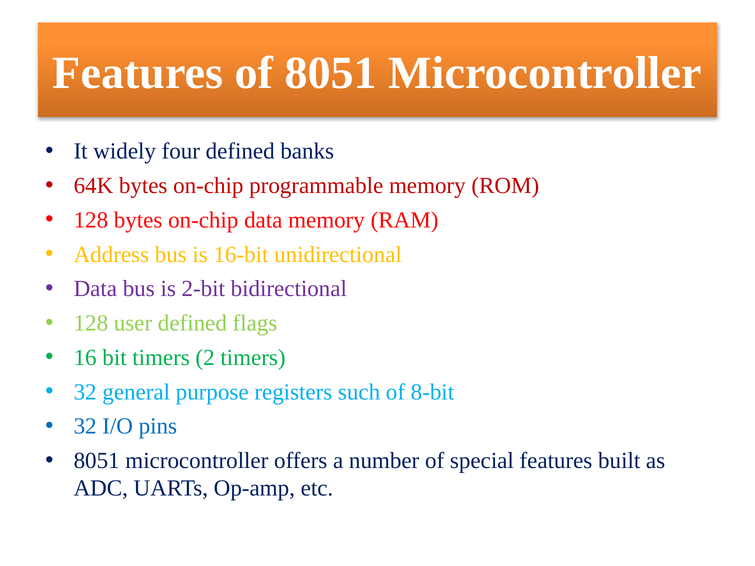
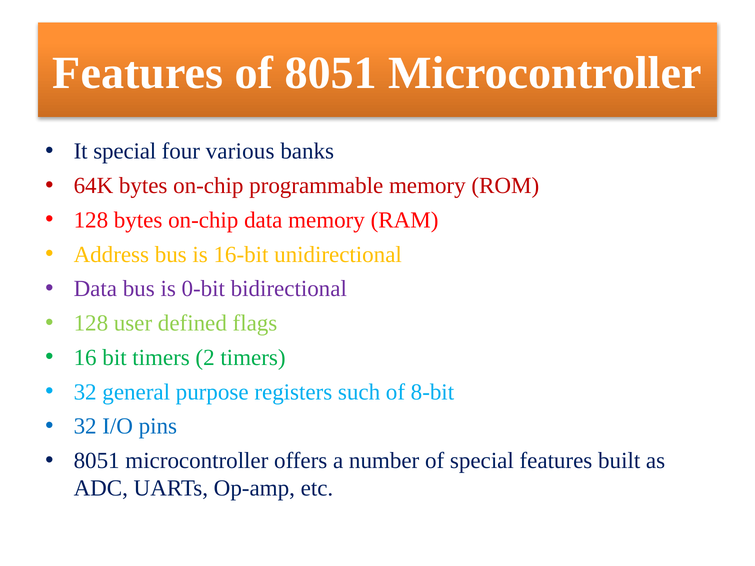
It widely: widely -> special (125, 151)
four defined: defined -> various (240, 151)
2-bit: 2-bit -> 0-bit (203, 289)
